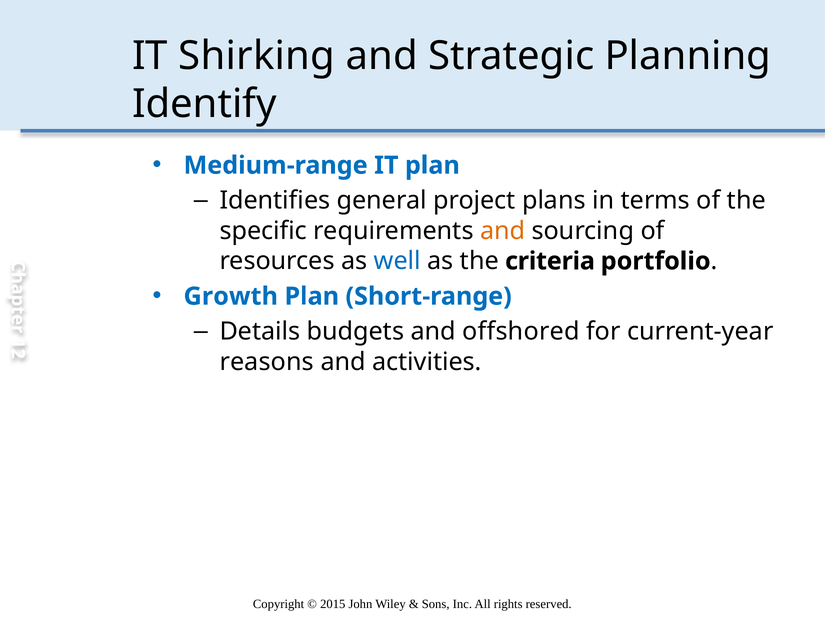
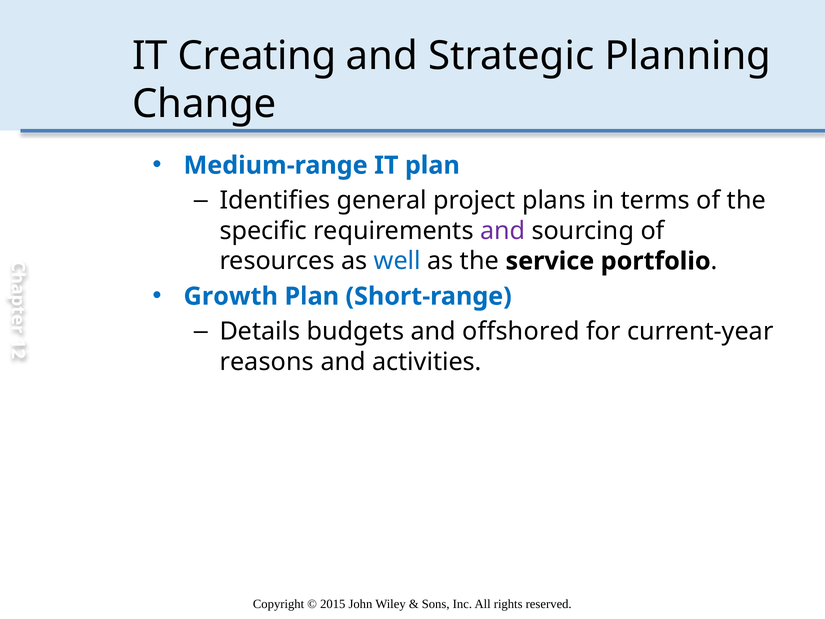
Shirking: Shirking -> Creating (257, 56)
Identify: Identify -> Change (204, 104)
and colour: orange -> purple (503, 231)
criteria: criteria -> service (550, 261)
